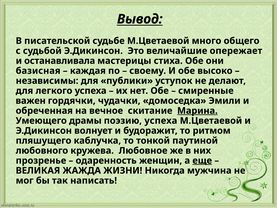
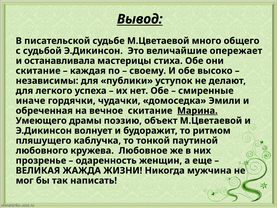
базисная: базисная -> скитание (38, 71)
важен: важен -> иначе (31, 101)
поэзию успеха: успеха -> объект (161, 121)
еще underline: present -> none (202, 160)
